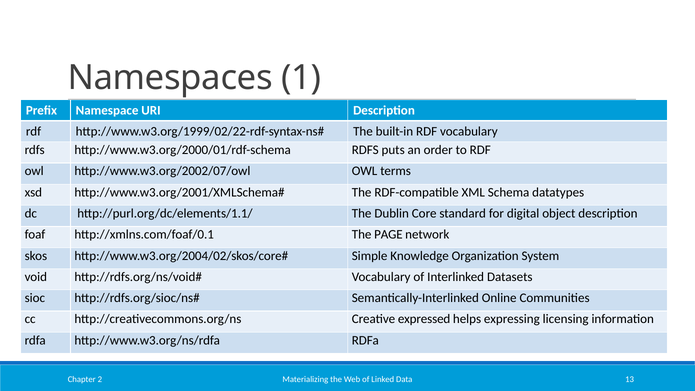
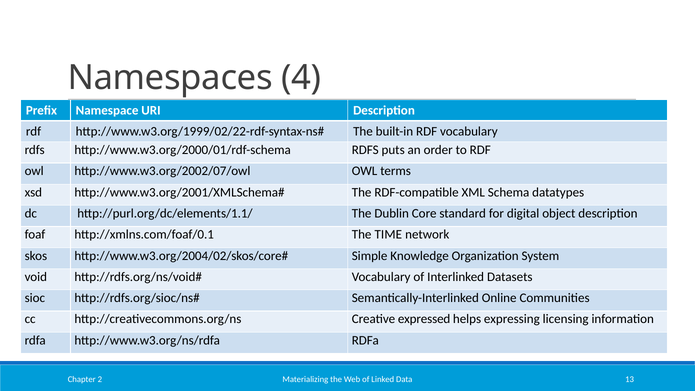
1: 1 -> 4 (301, 78)
PAGE: PAGE -> TIME (388, 235)
